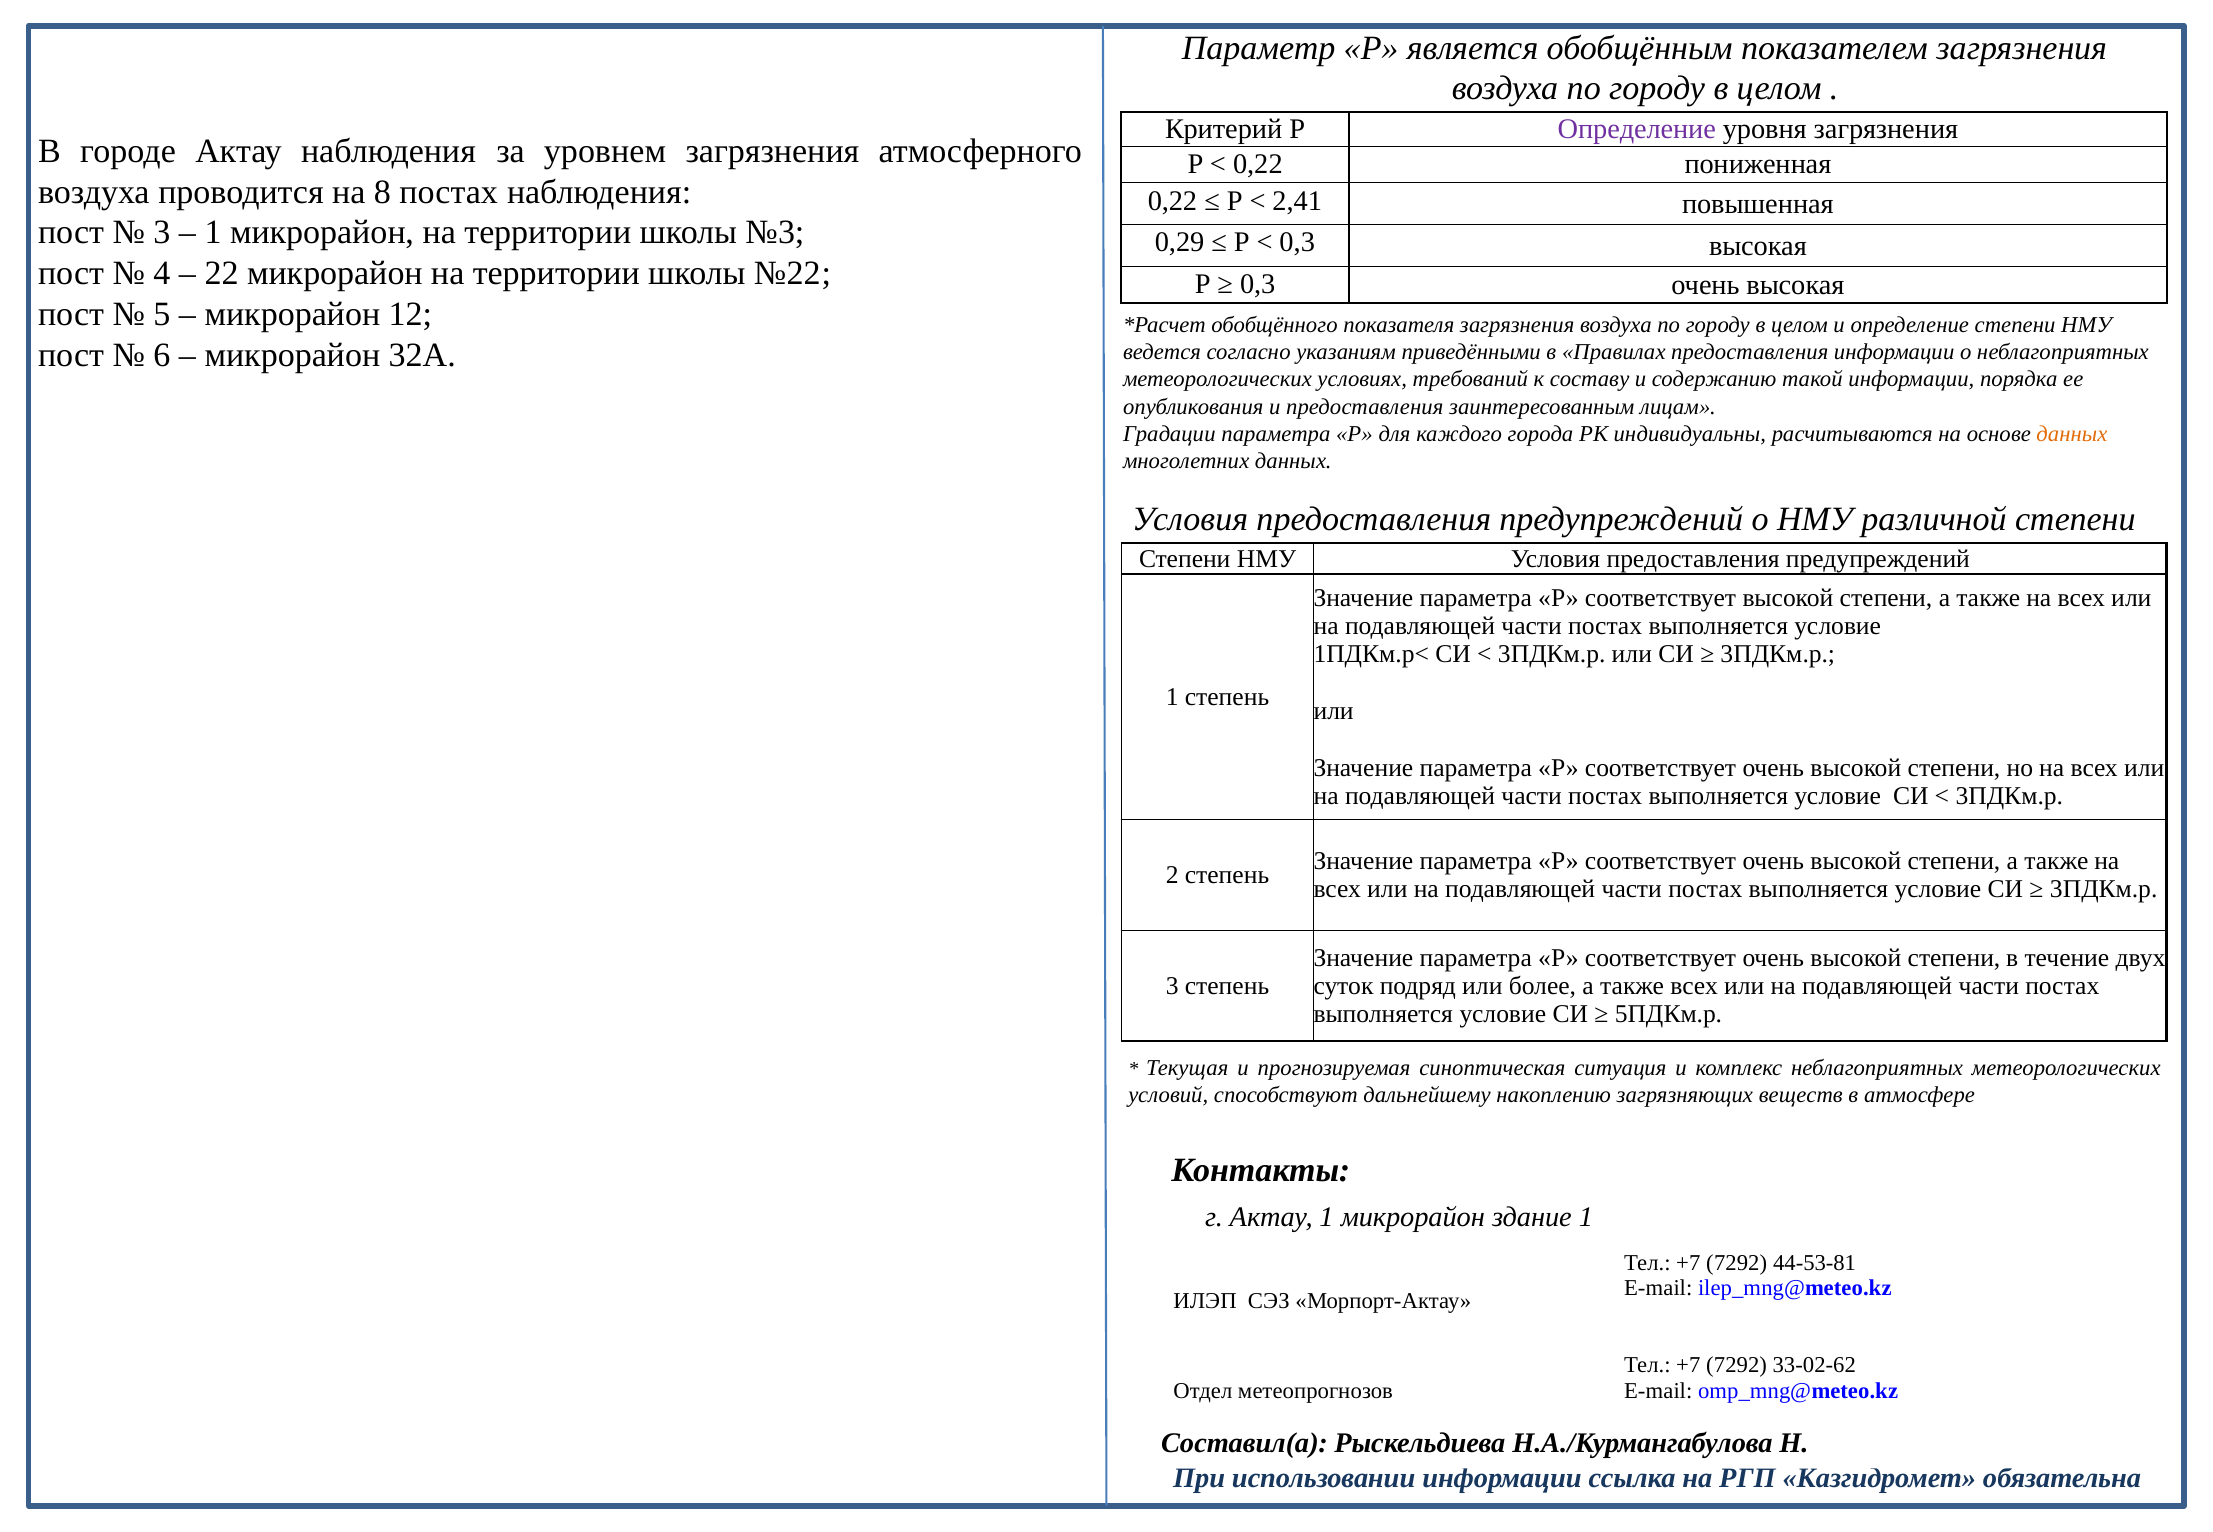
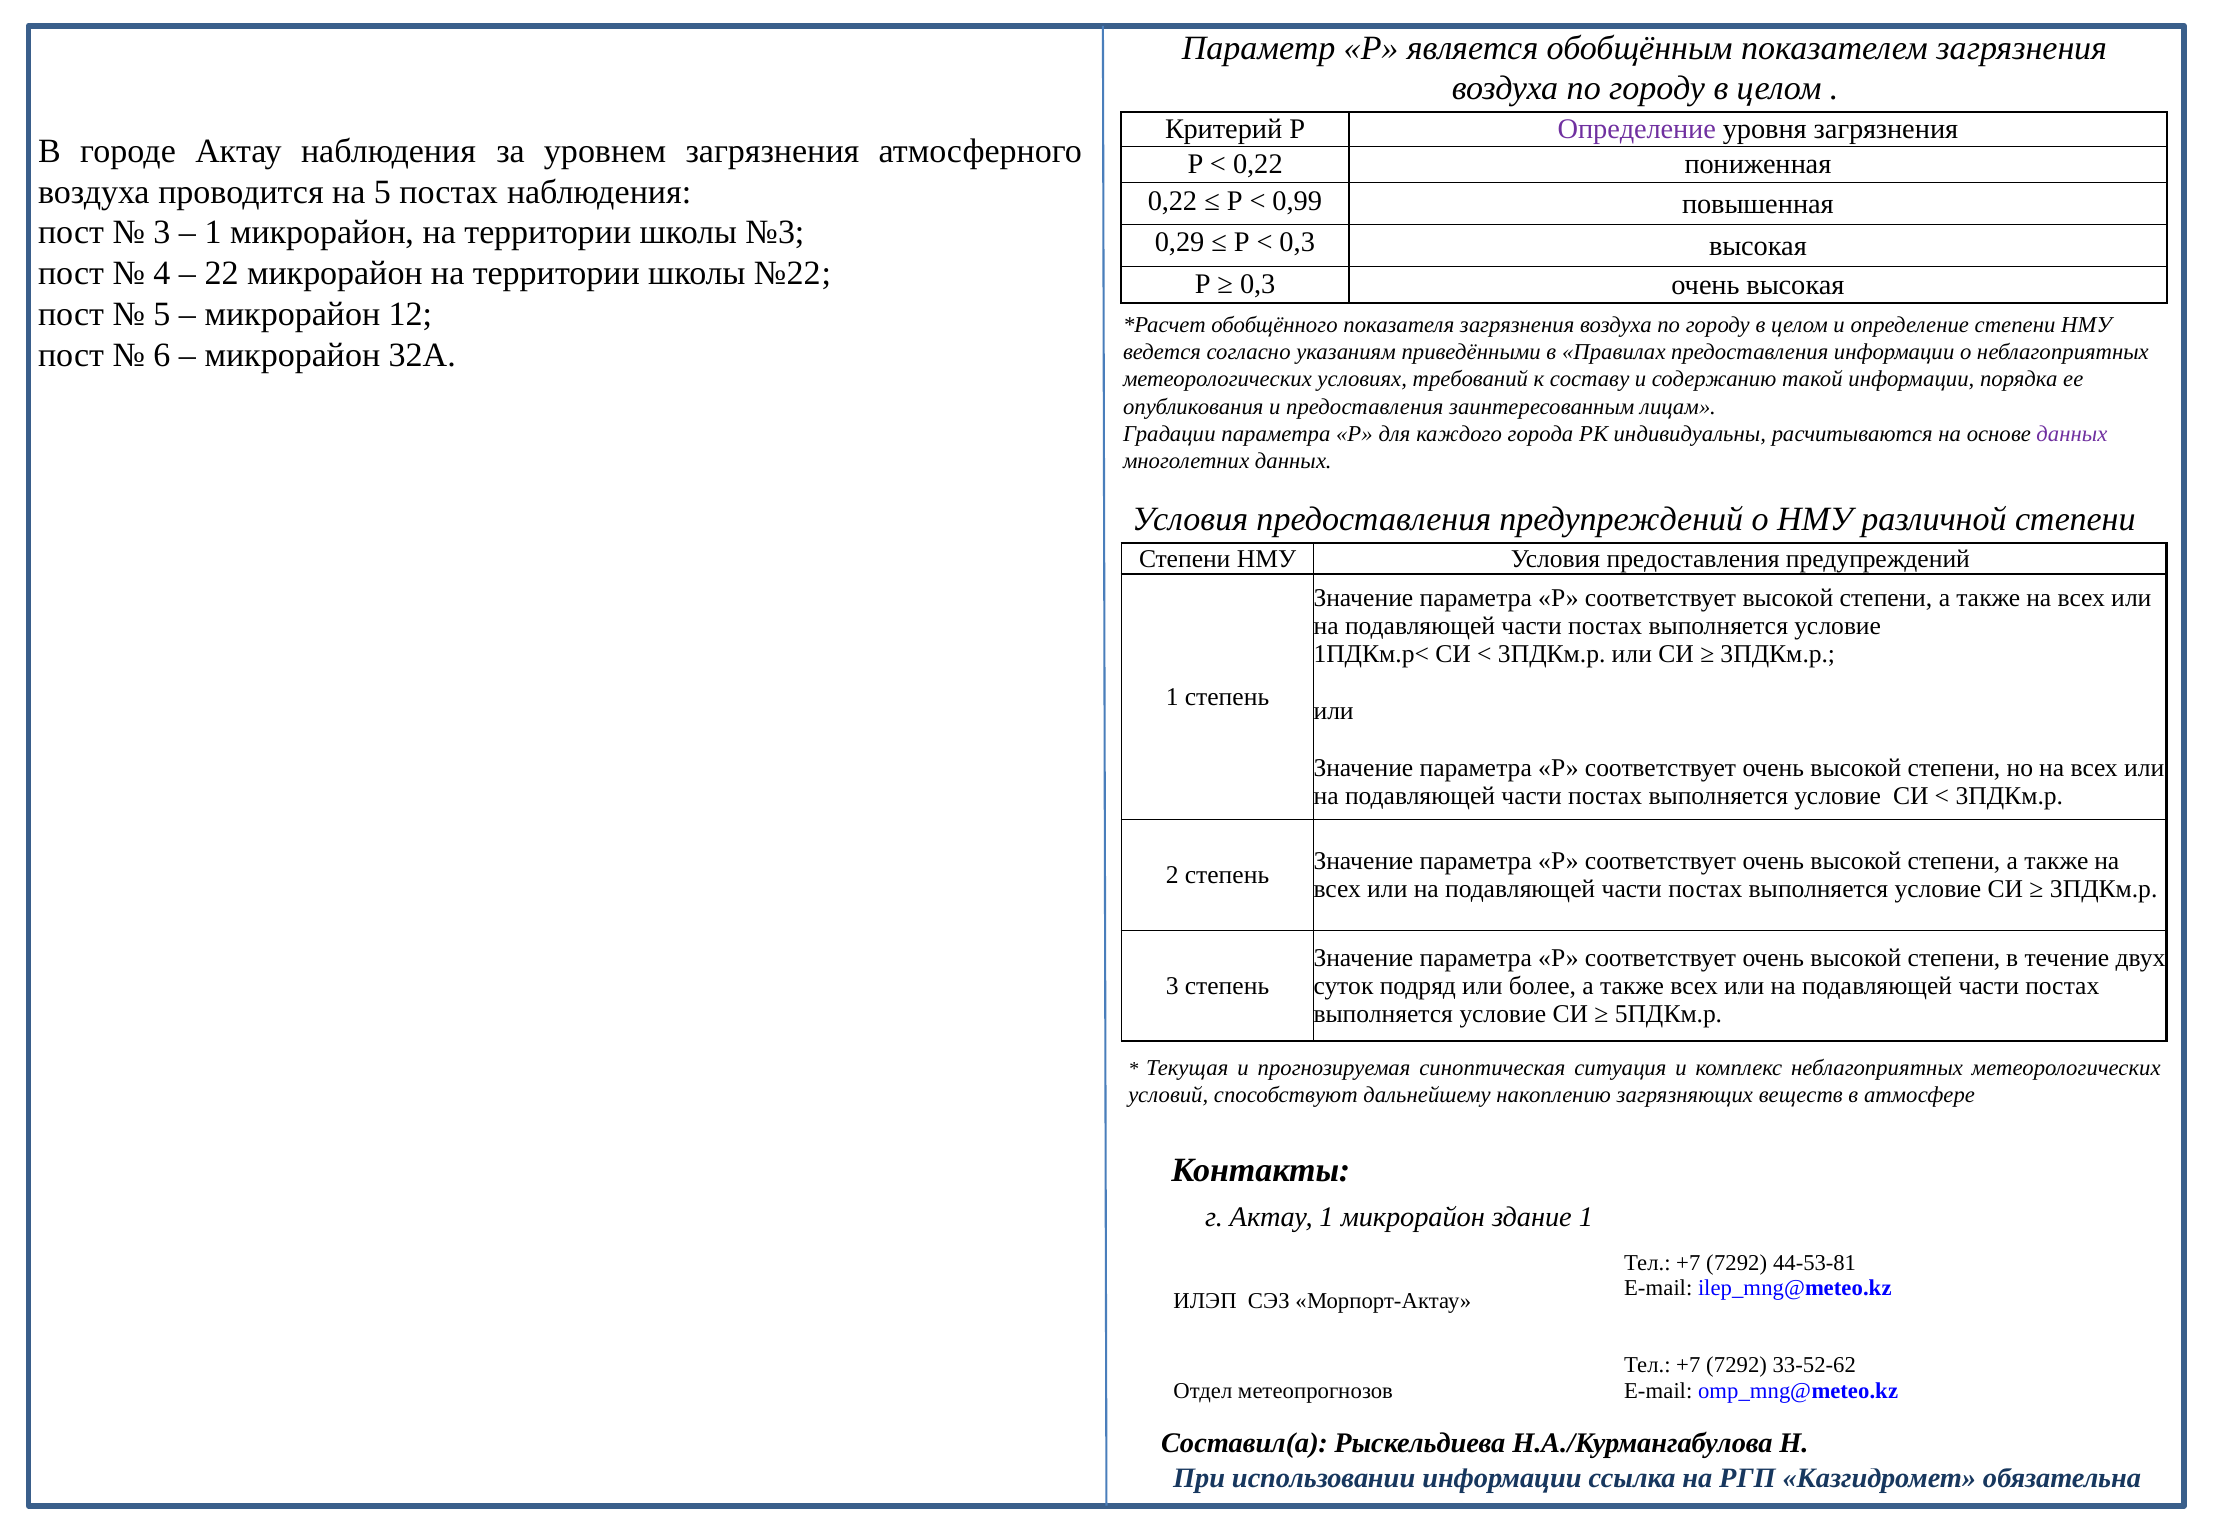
на 8: 8 -> 5 (382, 192)
2,41: 2,41 -> 0,99 (1297, 201)
данных colour: orange -> purple (2072, 434)
33-02-62: 33-02-62 -> 33-52-62 (1814, 1365)
